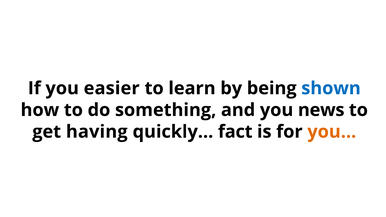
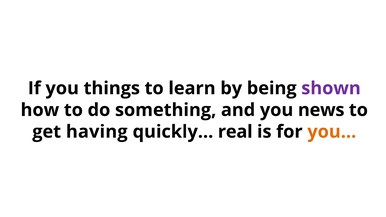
easier: easier -> things (112, 88)
shown colour: blue -> purple (331, 88)
fact: fact -> real (235, 132)
